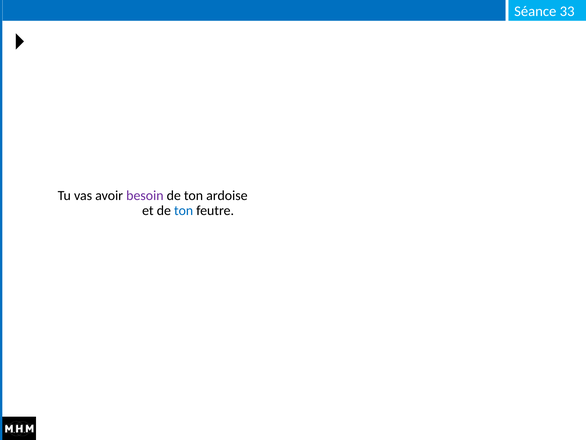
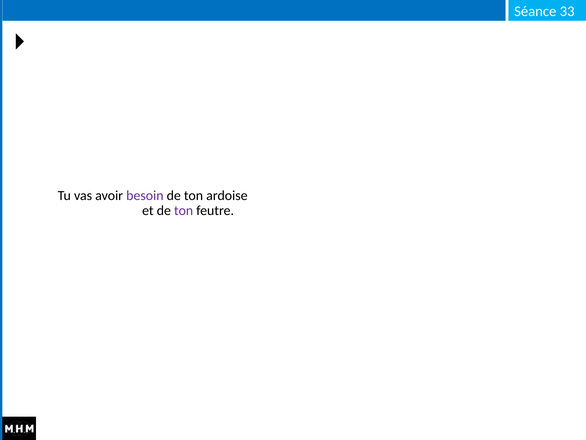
ton colour: blue -> purple (184, 210)
